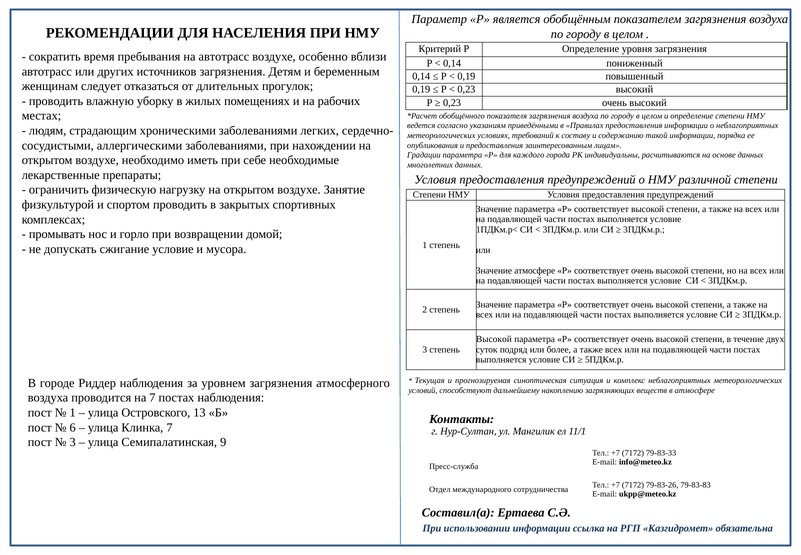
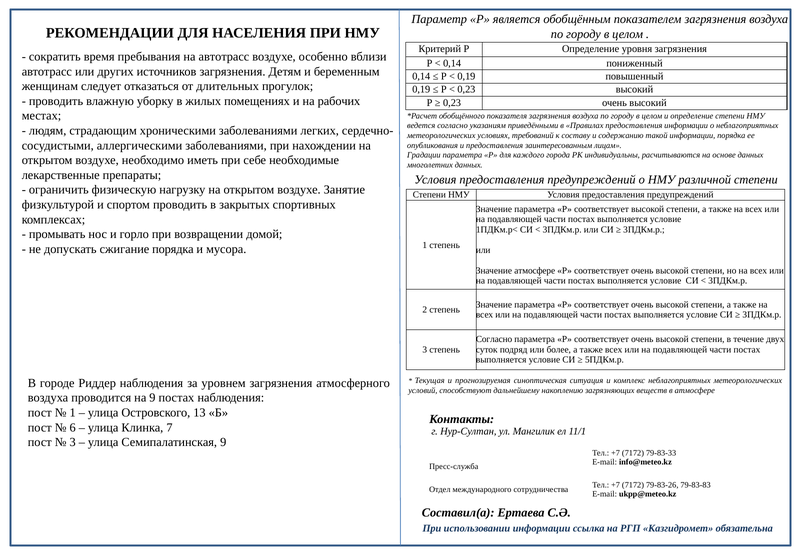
сжигание условие: условие -> порядка (173, 249)
Высокой: Высокой -> Согласно (494, 339)
на 7: 7 -> 9 (152, 398)
